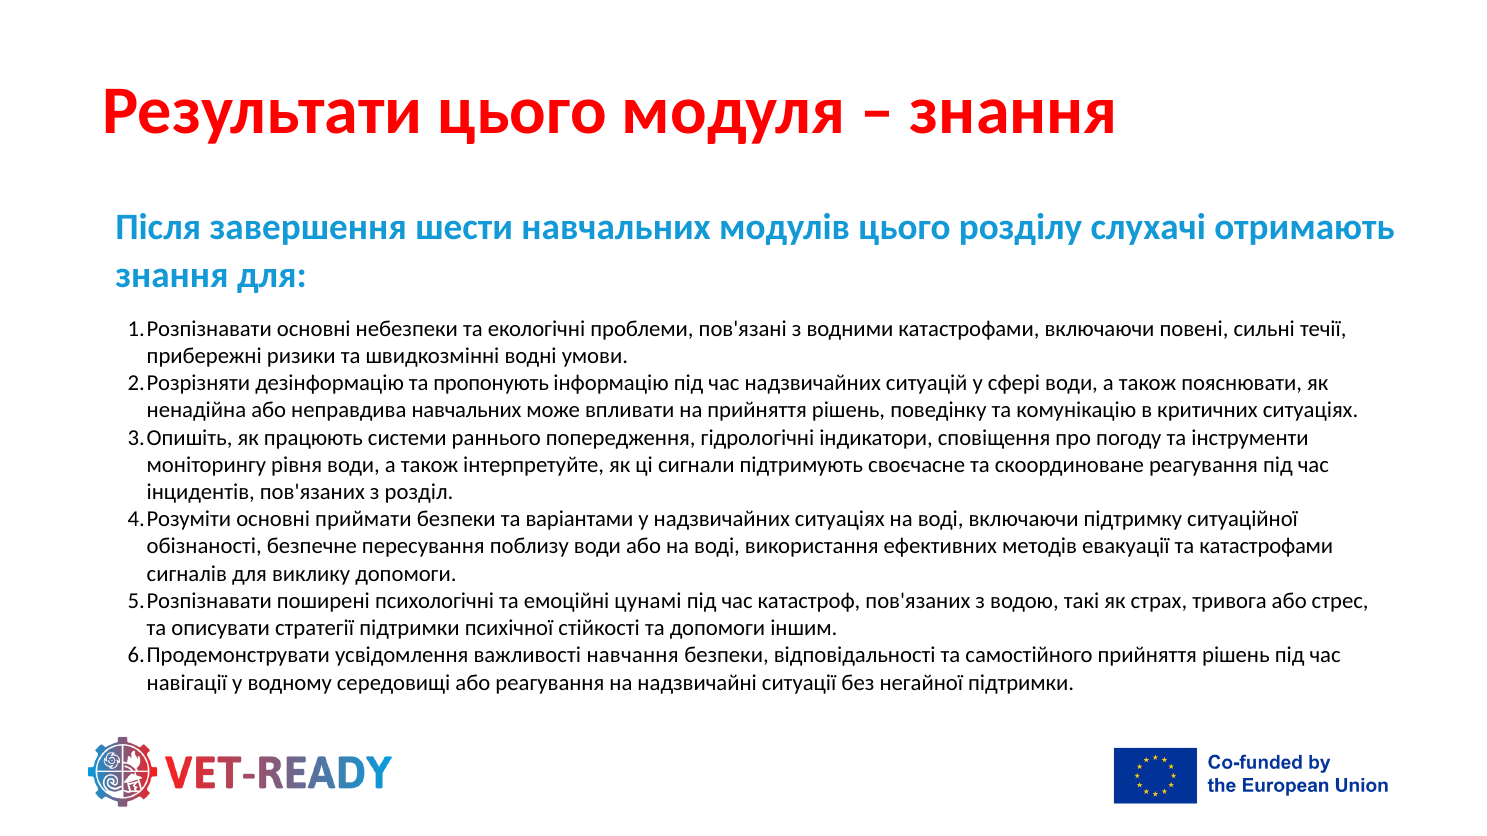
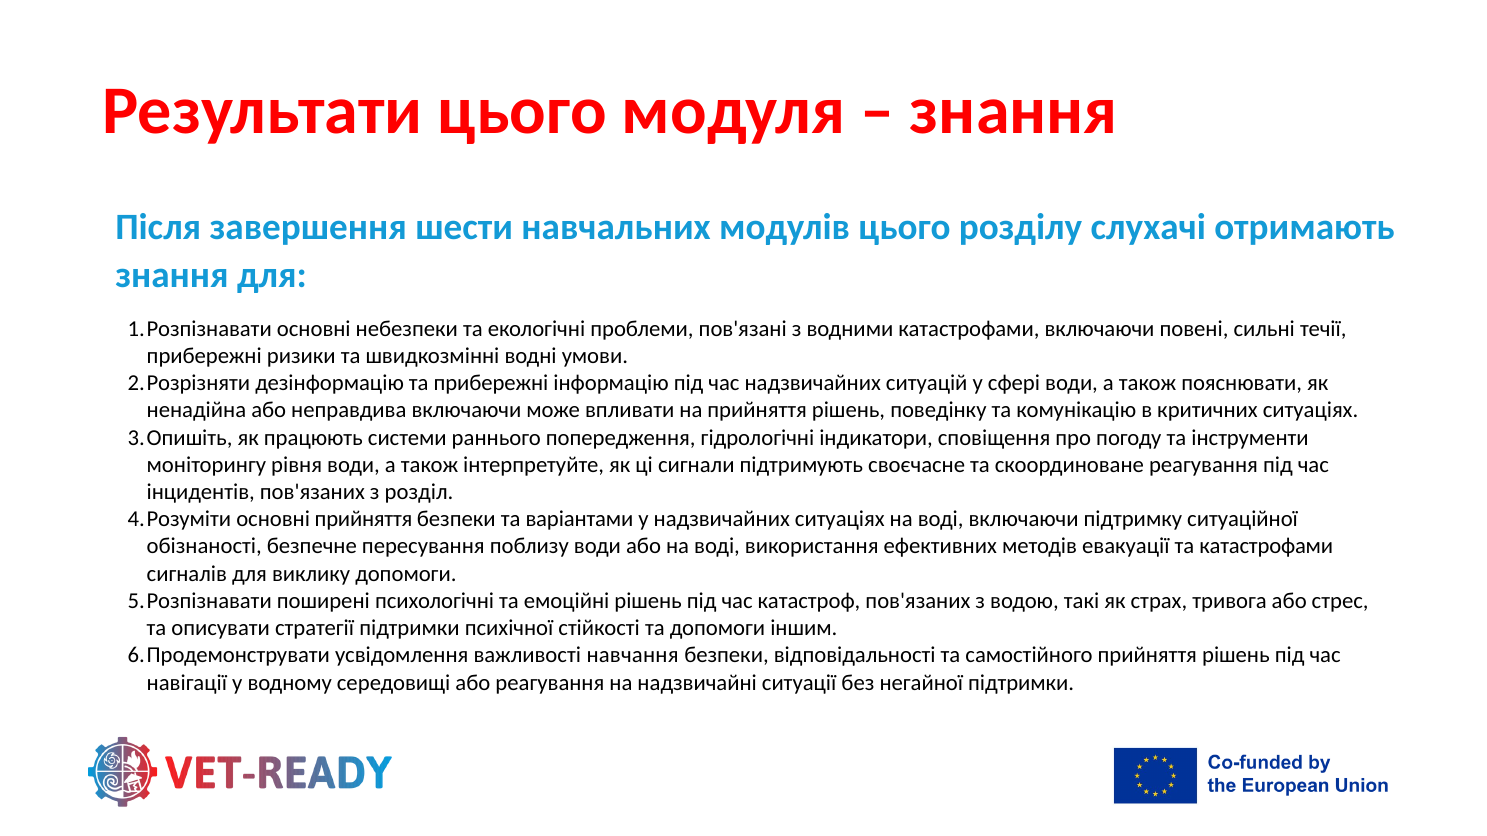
та пропонують: пропонують -> прибережні (491, 383)
неправдива навчальних: навчальних -> включаючи (466, 411)
основні приймати: приймати -> прийняття (364, 520)
емоційні цунамі: цунамі -> рішень (648, 601)
